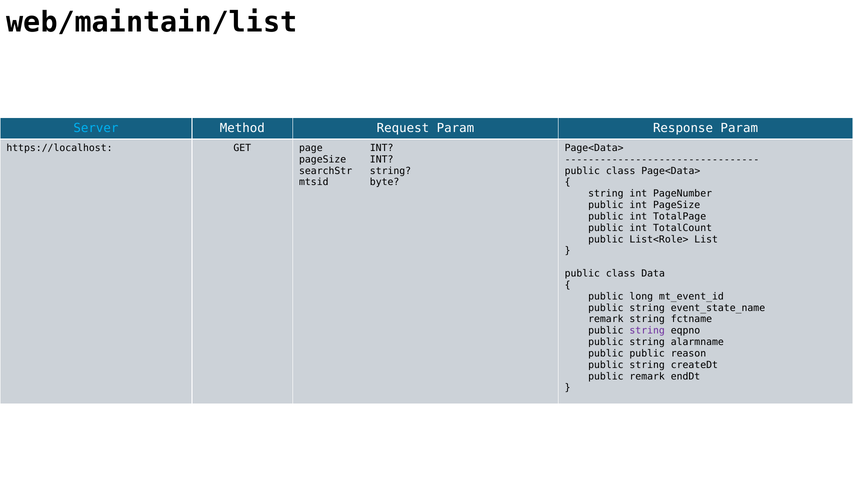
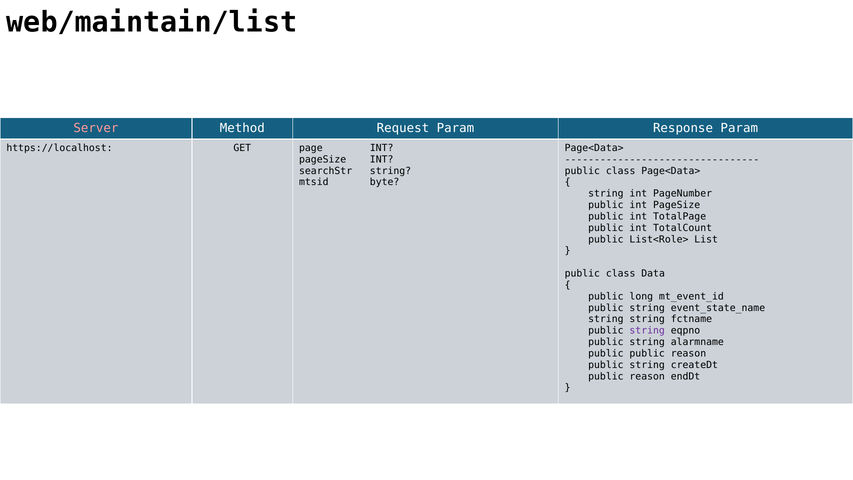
Server colour: light blue -> pink (96, 128)
remark: remark -> string (606, 319)
remark: remark -> reason (647, 376)
